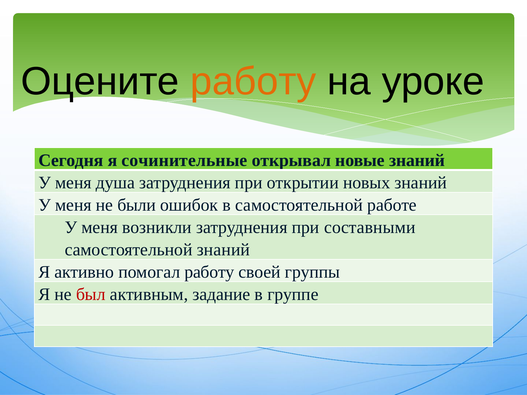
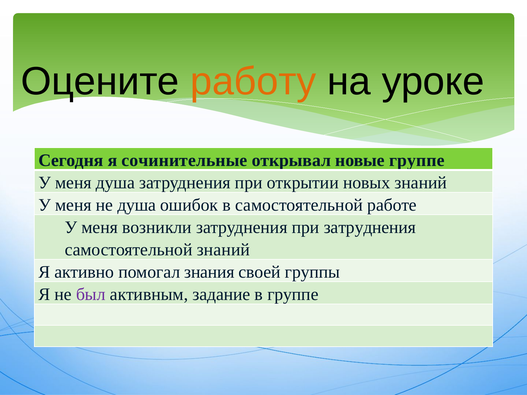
новые знаний: знаний -> группе (417, 161)
не были: были -> душа (137, 205)
при составными: составными -> затруднения (370, 228)
помогал работу: работу -> знания (209, 272)
был colour: red -> purple (91, 295)
